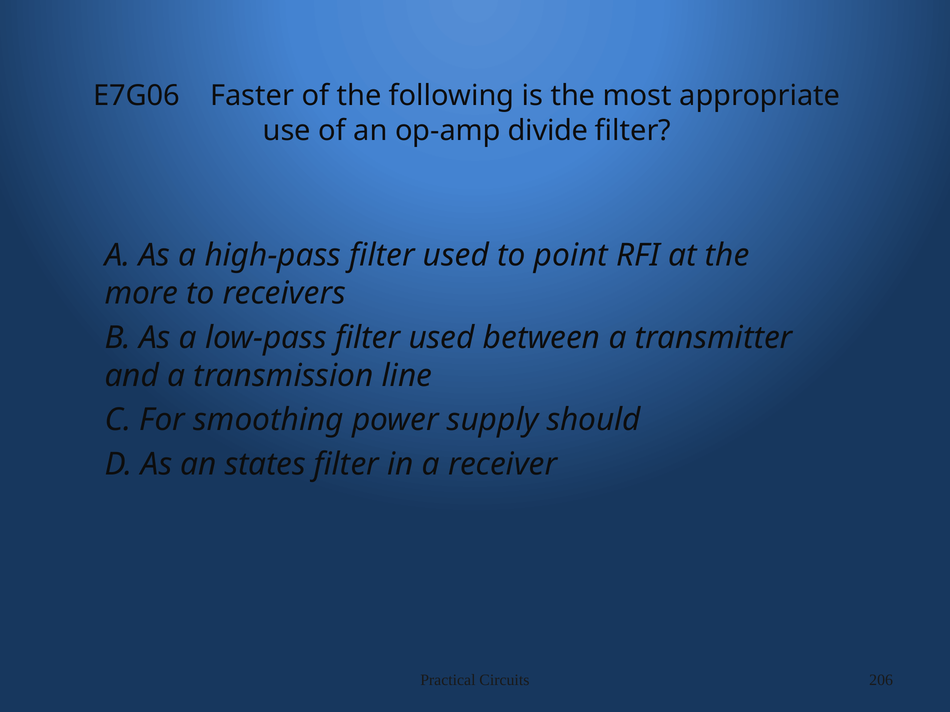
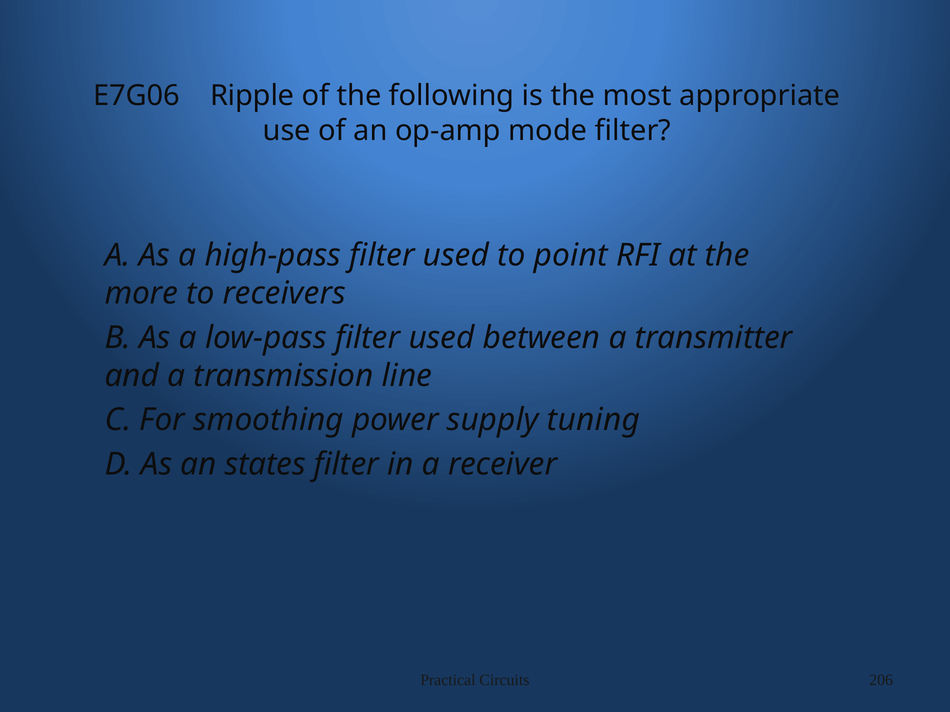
Faster: Faster -> Ripple (252, 96)
divide: divide -> mode (548, 131)
should: should -> tuning (594, 420)
